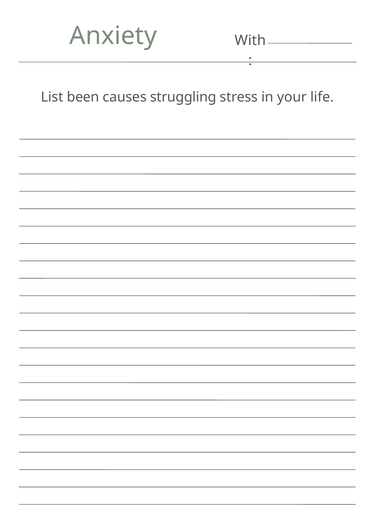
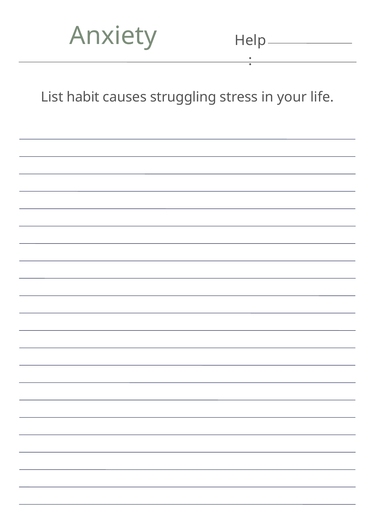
With: With -> Help (250, 40)
been: been -> habit (83, 97)
